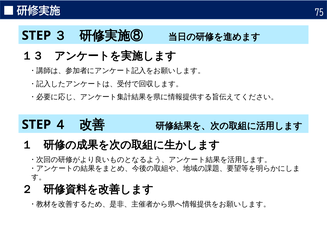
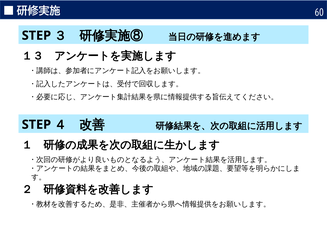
75: 75 -> 60 (319, 12)
